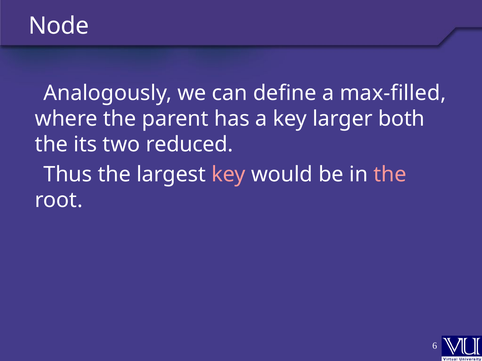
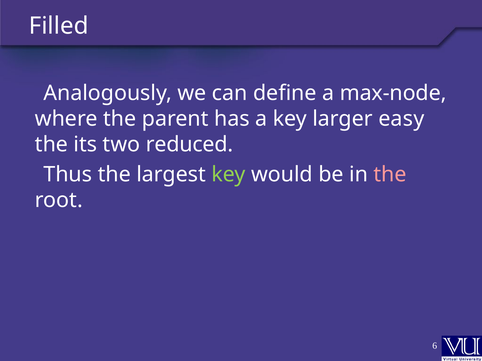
Node: Node -> Filled (59, 26)
max-filled: max-filled -> max-node (393, 93)
both: both -> easy (401, 119)
key colour: pink -> light green (228, 175)
